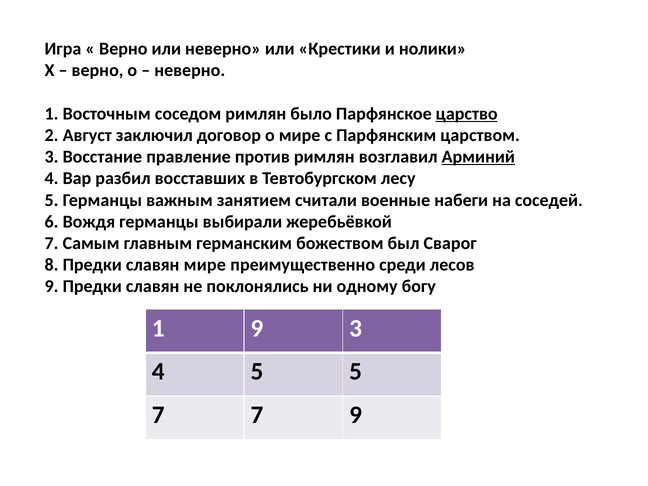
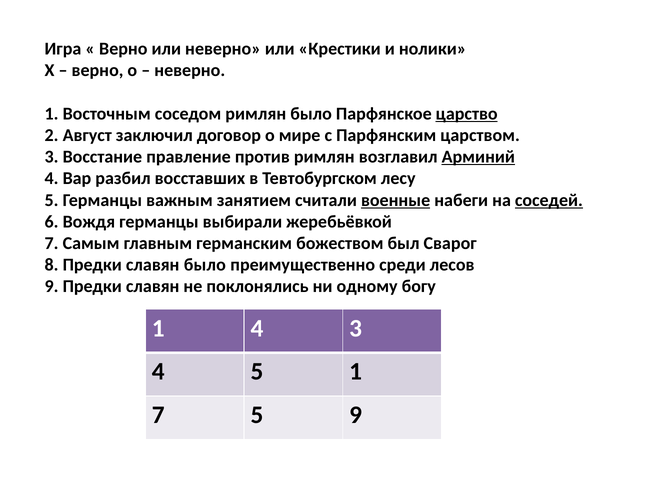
военные underline: none -> present (396, 200)
соседей underline: none -> present (549, 200)
славян мире: мире -> было (205, 265)
1 9: 9 -> 4 (257, 328)
5 5: 5 -> 1 (356, 372)
7 7: 7 -> 5 (257, 415)
